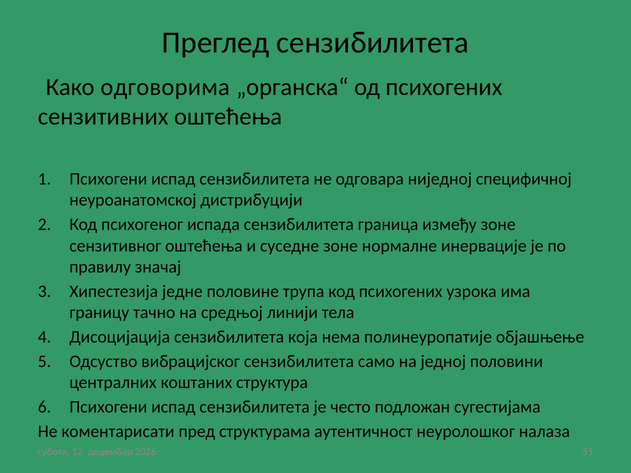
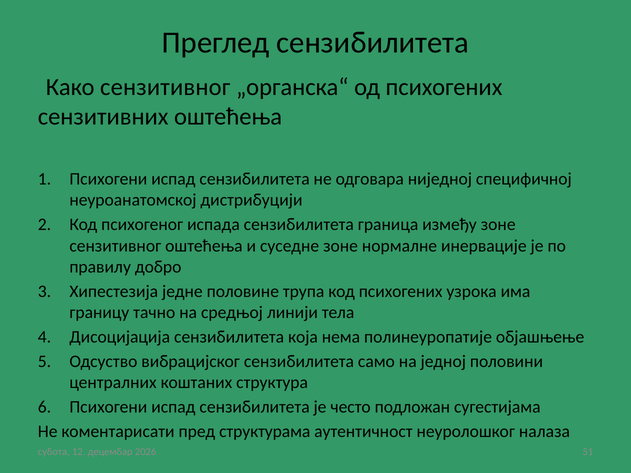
Како одговорима: одговорима -> сензитивног (165, 87)
значај: значај -> добро (158, 267)
